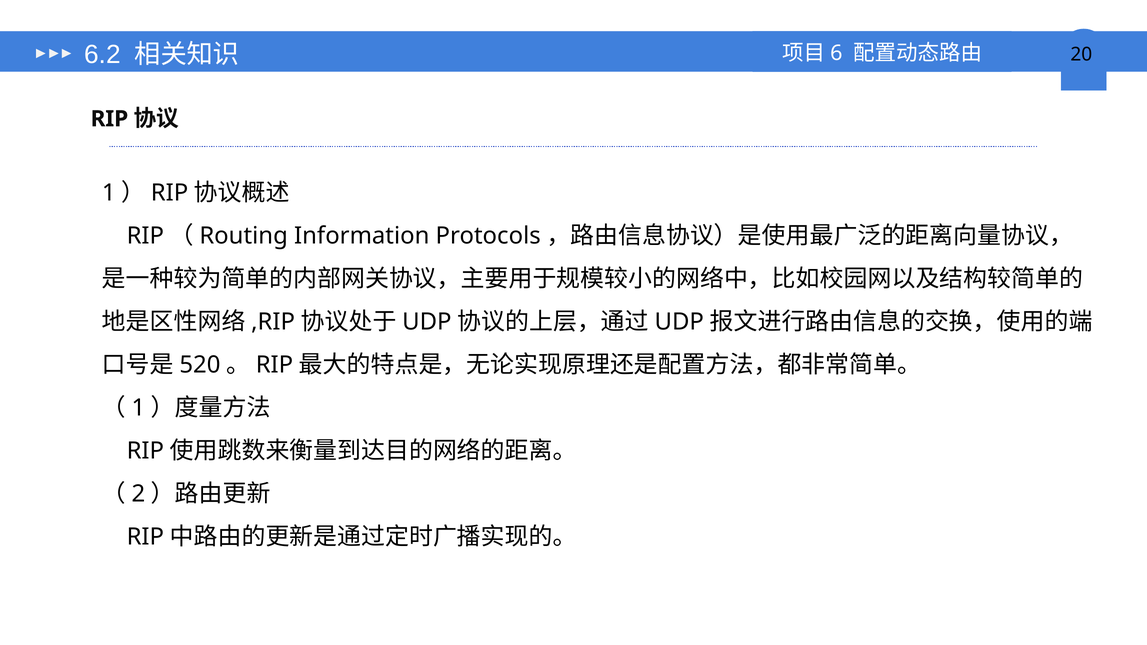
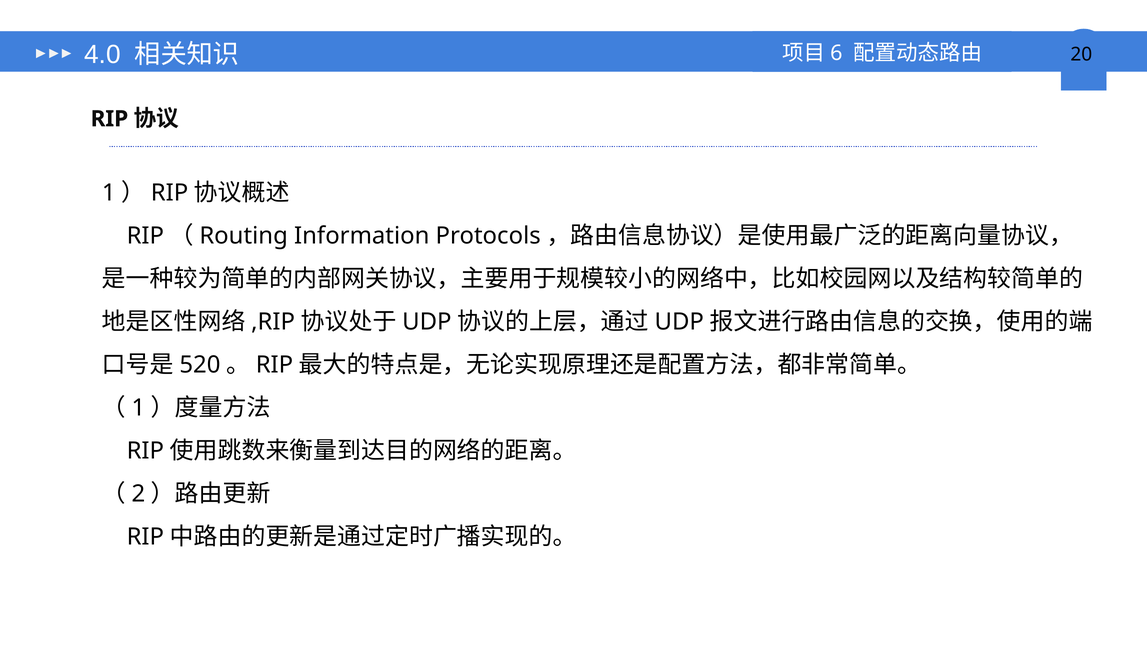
6.2: 6.2 -> 4.0 (103, 55)
